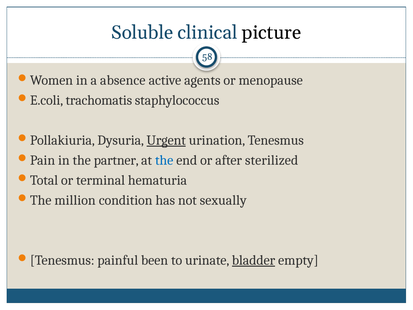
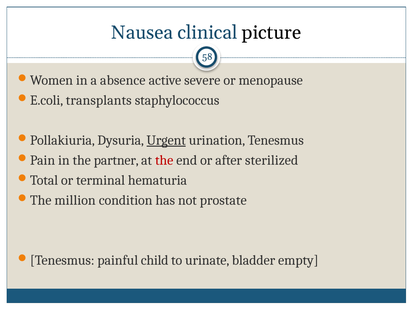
Soluble: Soluble -> Nausea (142, 32)
agents: agents -> severe (202, 80)
trachomatis: trachomatis -> transplants (99, 100)
the colour: blue -> red (164, 160)
sexually: sexually -> prostate (223, 200)
been: been -> child (155, 260)
bladder underline: present -> none (254, 260)
